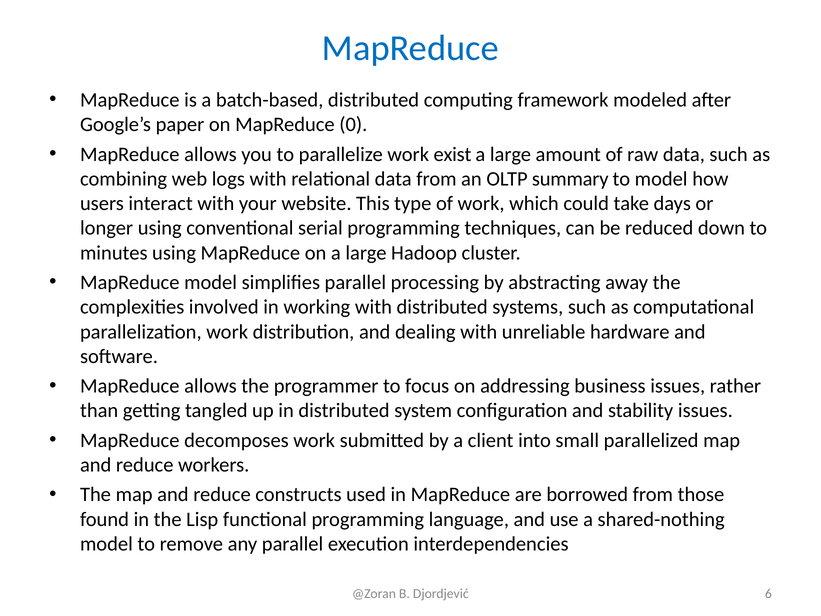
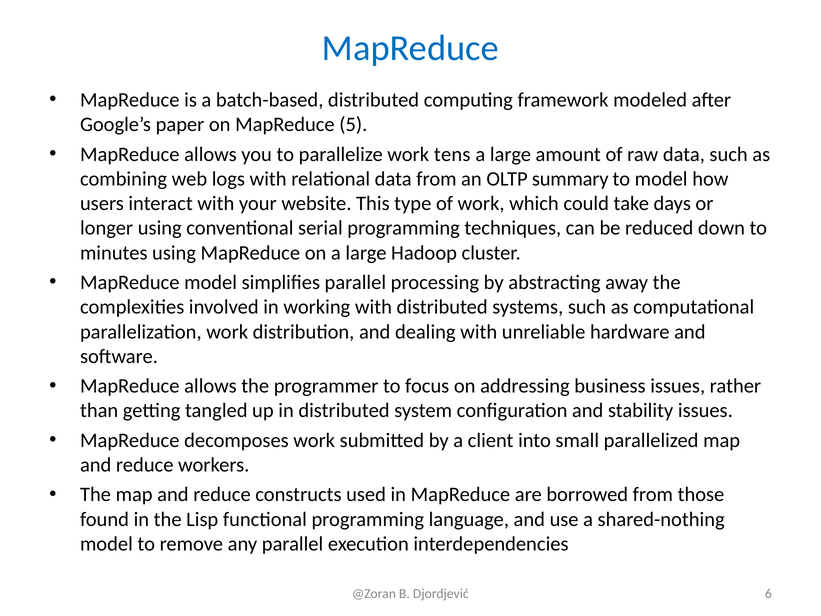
0: 0 -> 5 (353, 125)
exist: exist -> tens (452, 154)
